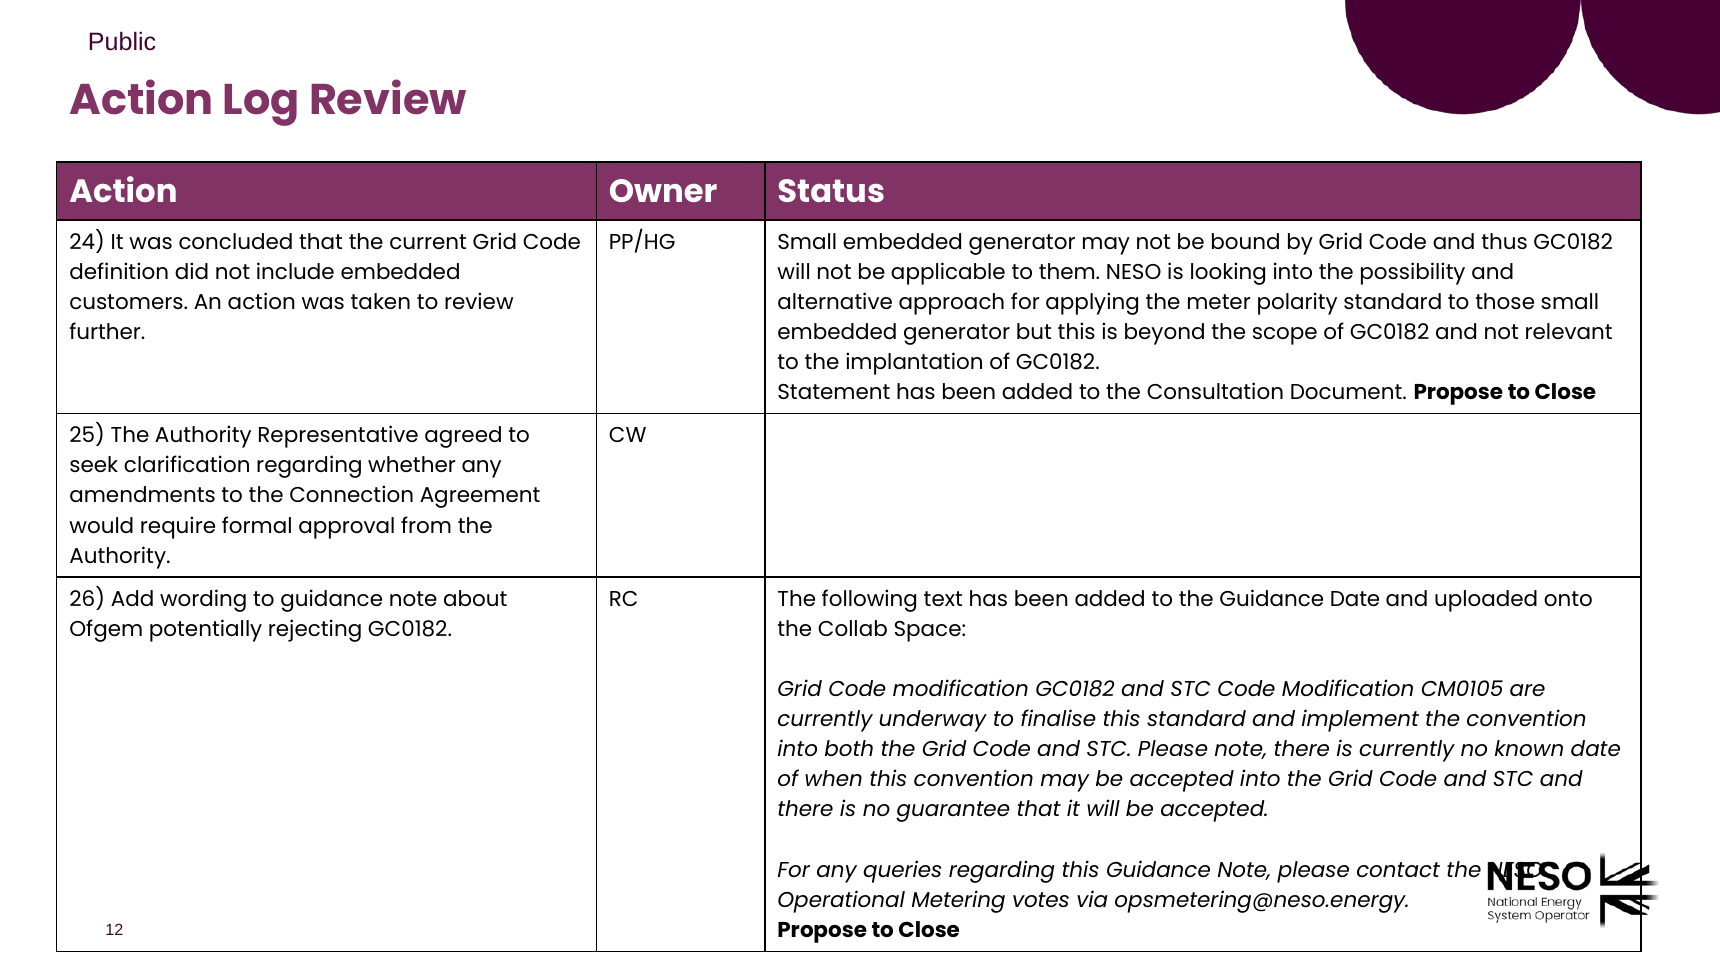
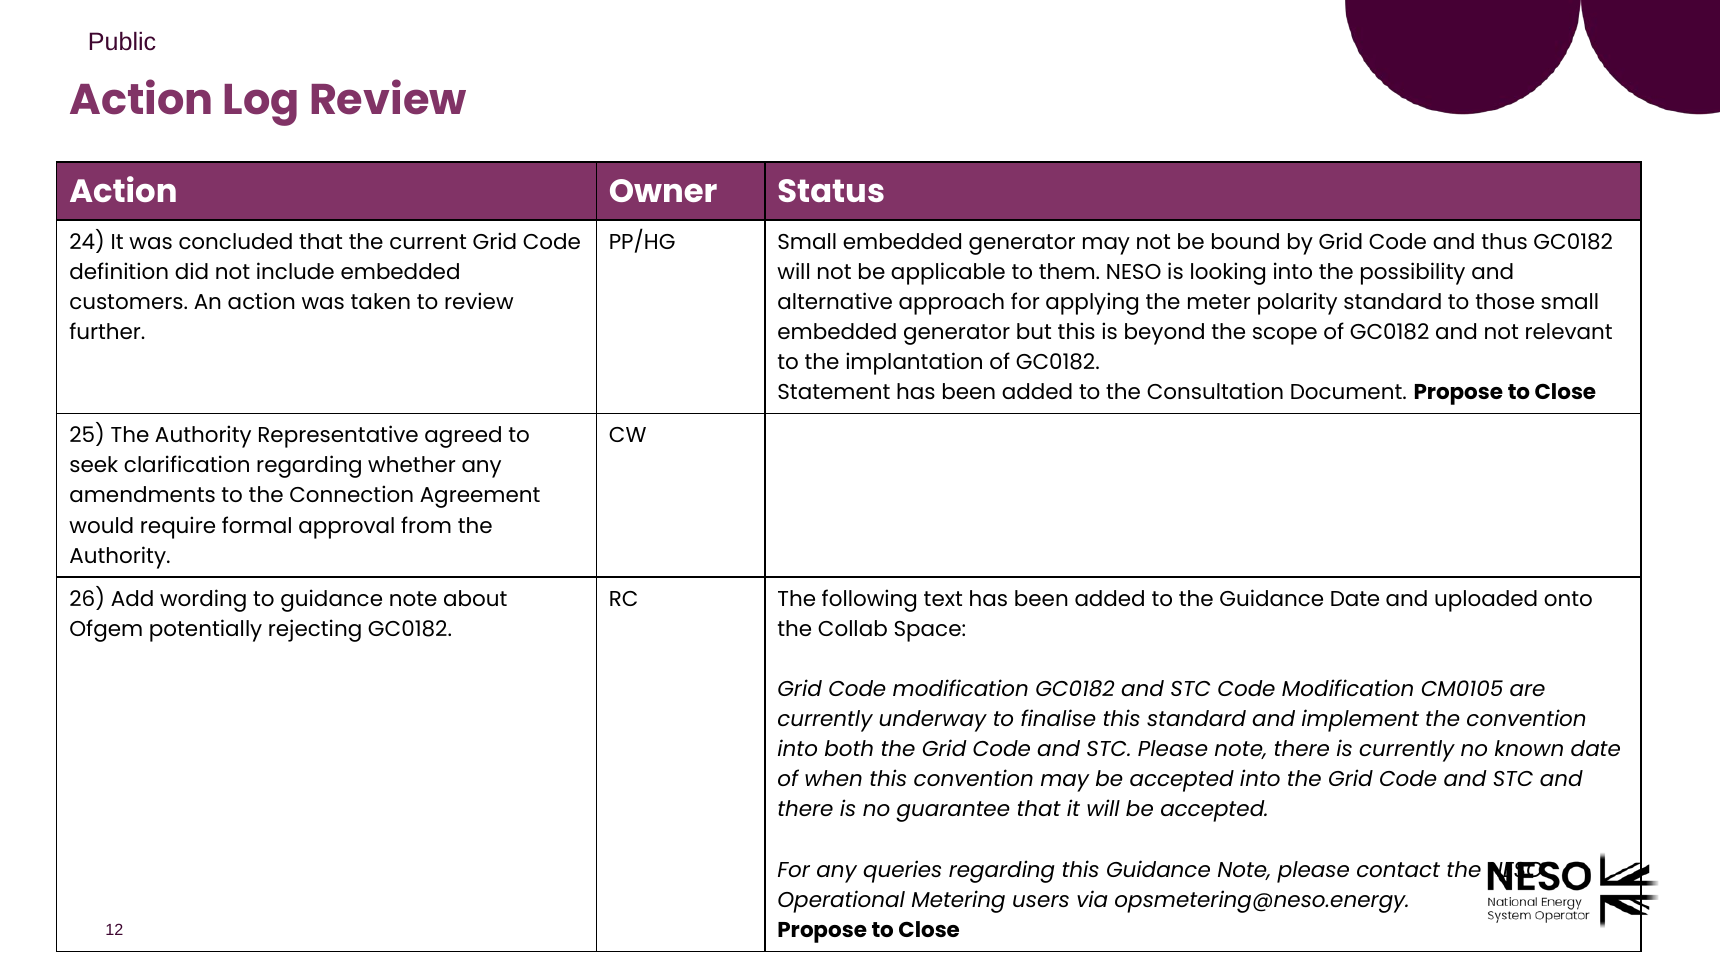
votes: votes -> users (1041, 900)
